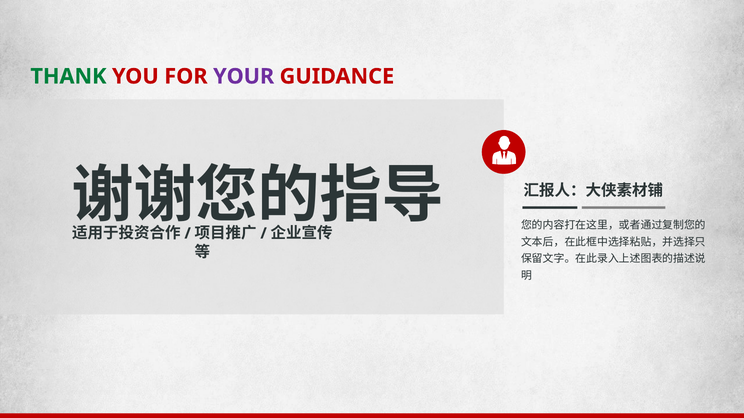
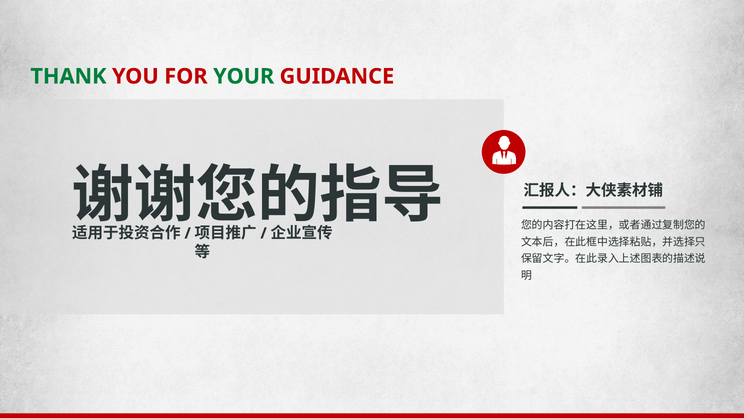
YOUR colour: purple -> green (244, 76)
